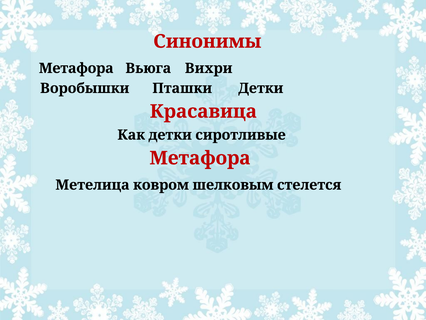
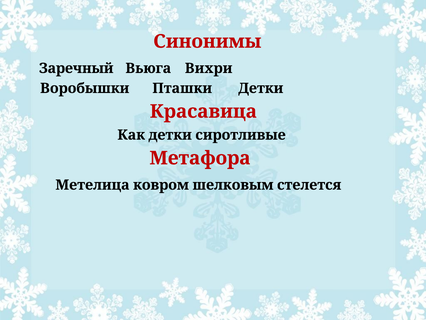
Метафора: Метафора -> Заречный (76, 68)
